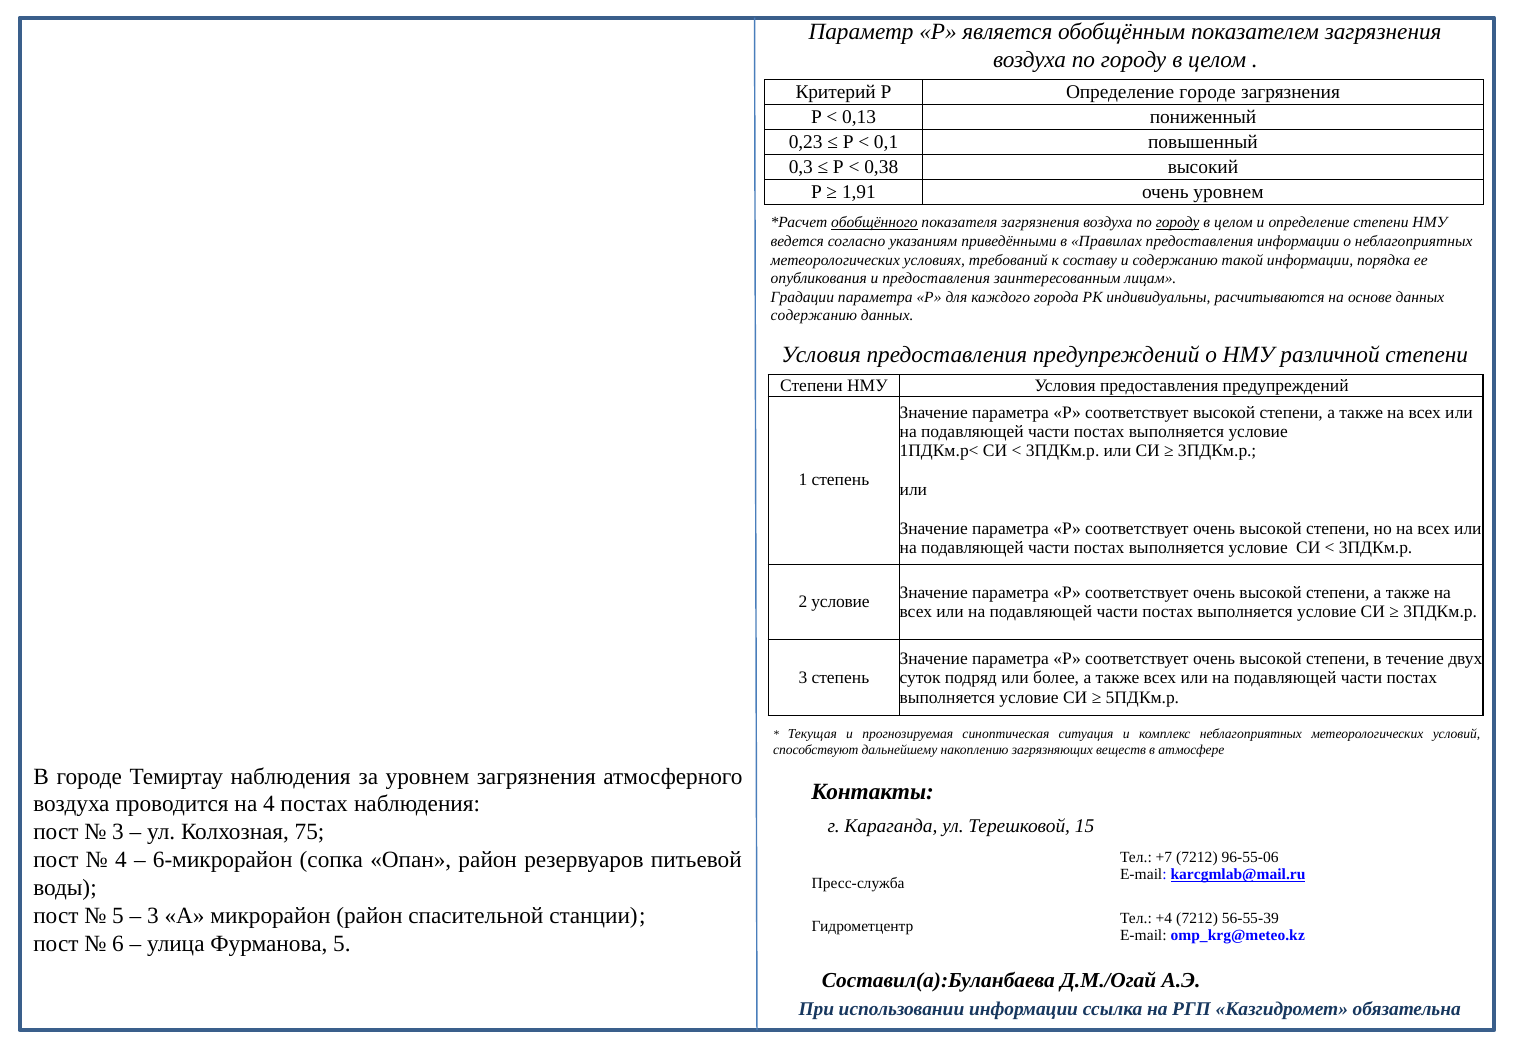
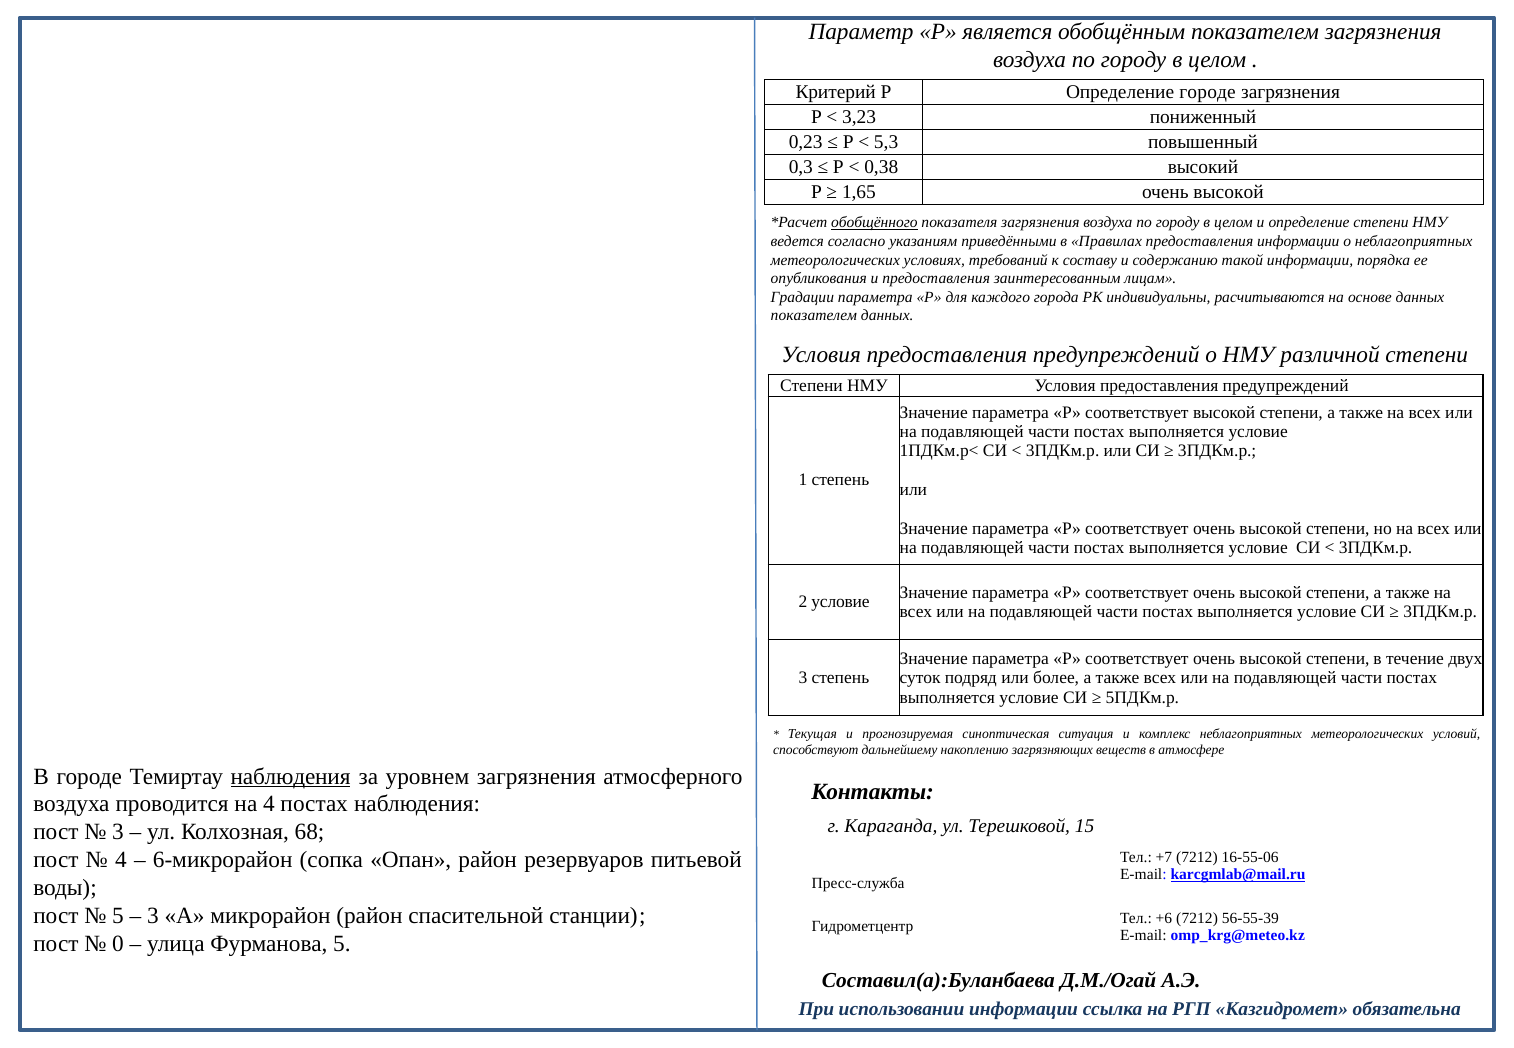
0,13: 0,13 -> 3,23 (859, 117)
0,1: 0,1 -> 5,3 (886, 142)
1,91: 1,91 -> 1,65 (859, 192)
уровнем: уровнем -> высокой (1229, 192)
городу underline: present -> none (1178, 223)
содержанию: содержанию -> показателем (814, 316)
наблюдения underline: none -> present (291, 776)
75: 75 -> 68 (310, 832)
96-55-06: 96-55-06 -> 16-55-06 (1250, 858)
+4: +4 -> +6 (1164, 918)
6: 6 -> 0 (118, 944)
